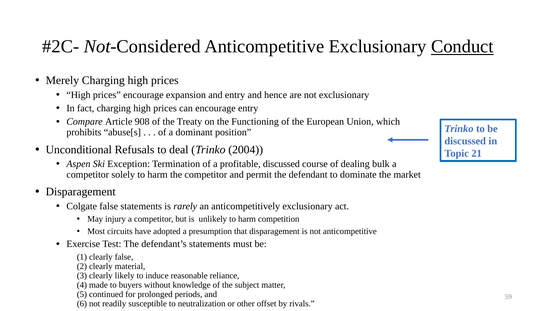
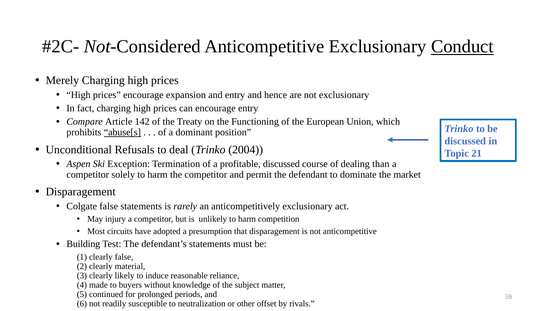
908: 908 -> 142 (142, 122)
abuse[s underline: none -> present (122, 133)
bulk: bulk -> than (381, 164)
Exercise: Exercise -> Building (83, 245)
